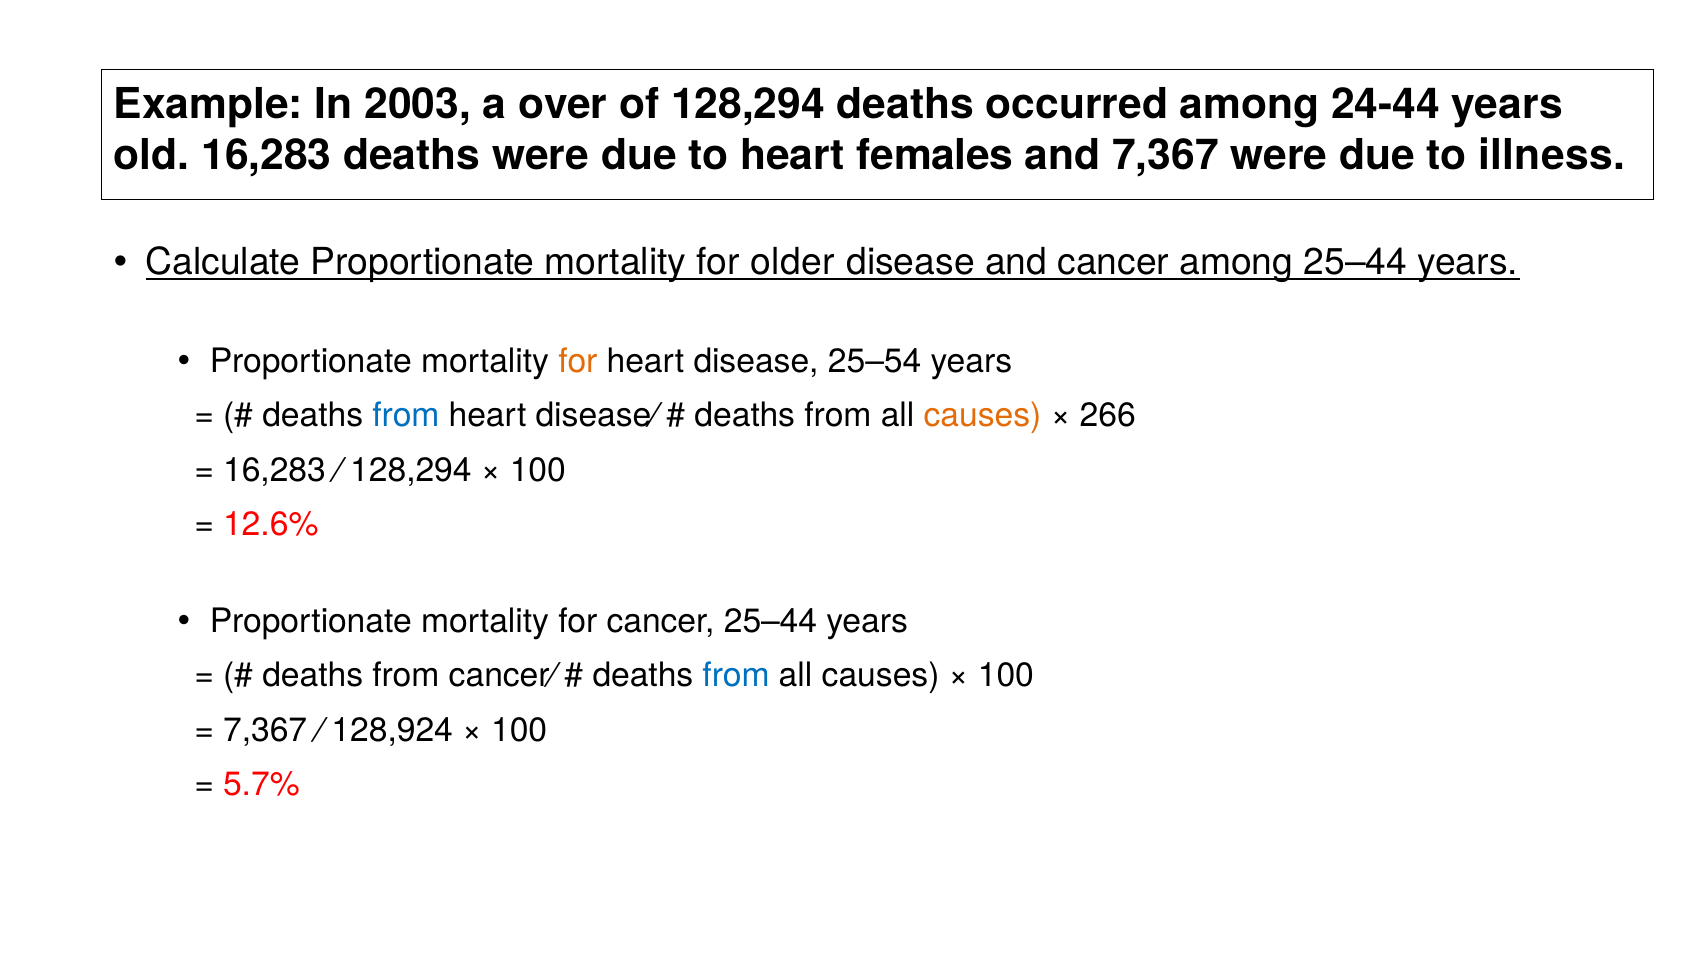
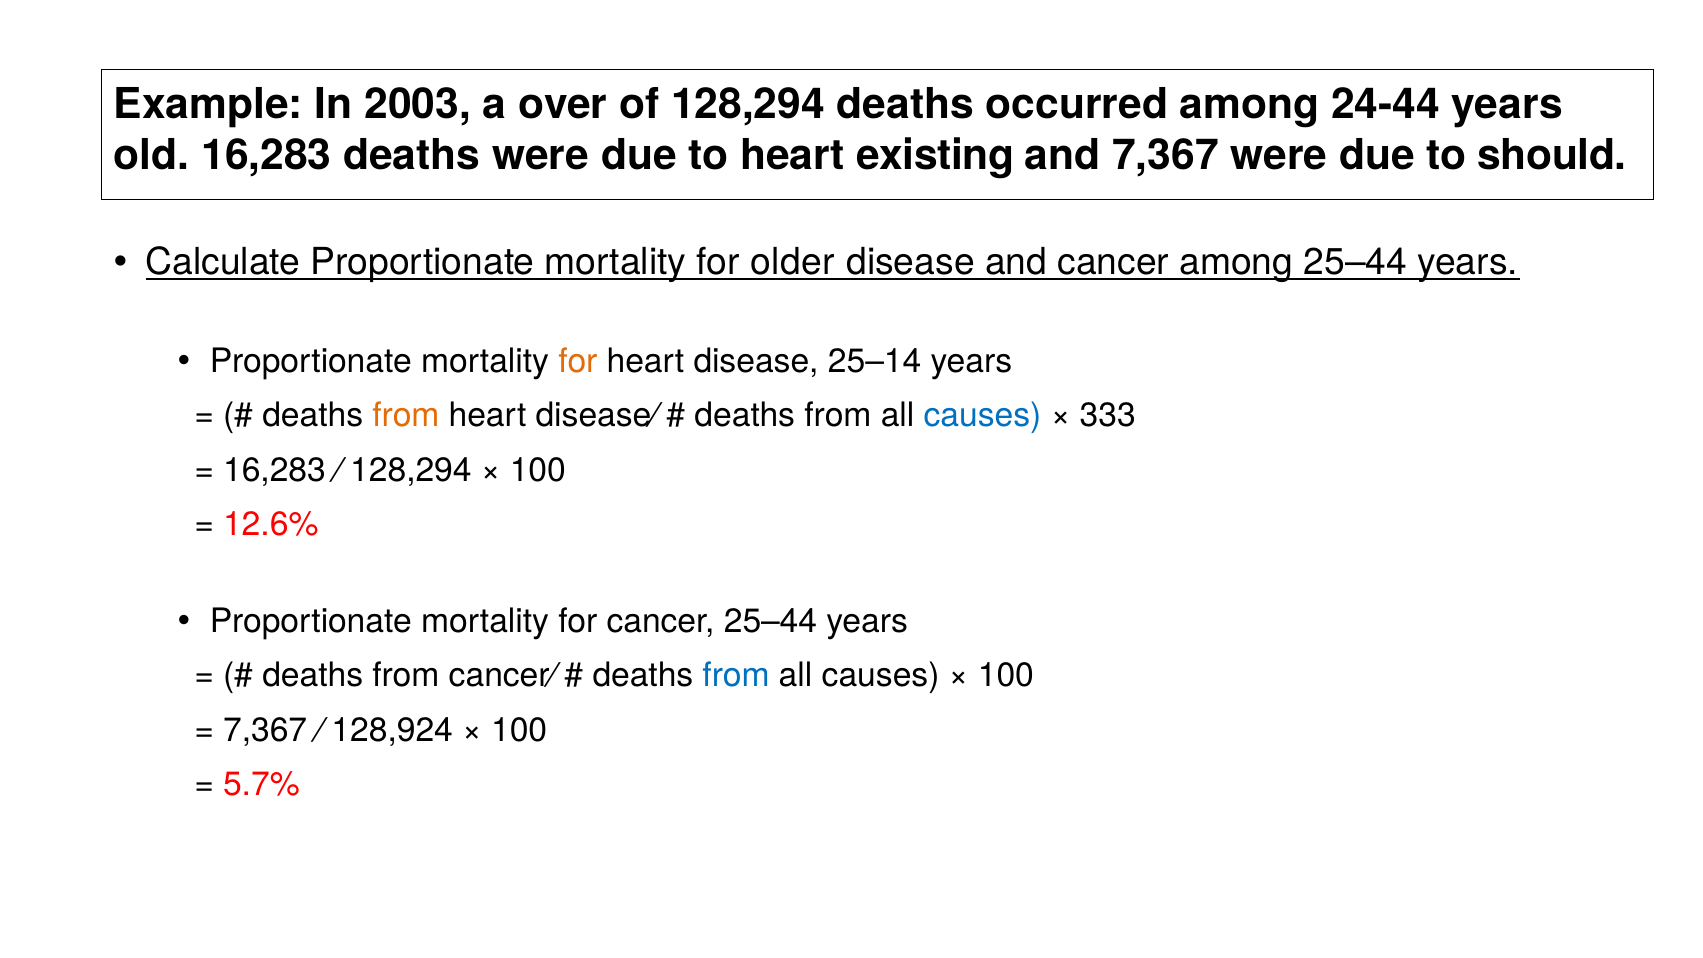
females: females -> existing (935, 155)
illness: illness -> should (1552, 155)
25–54: 25–54 -> 25–14 (875, 362)
from colour: blue -> orange (406, 416)
causes colour: orange -> blue (983, 416)
266: 266 -> 333 (1108, 416)
